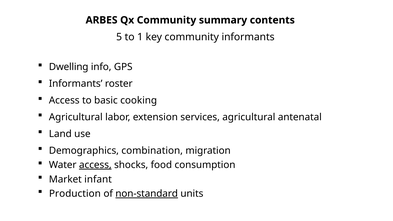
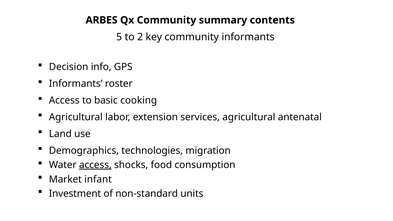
1: 1 -> 2 (140, 37)
Dwelling: Dwelling -> Decision (69, 67)
combination: combination -> technologies (152, 151)
Production: Production -> Investment (75, 194)
non-standard underline: present -> none (147, 194)
